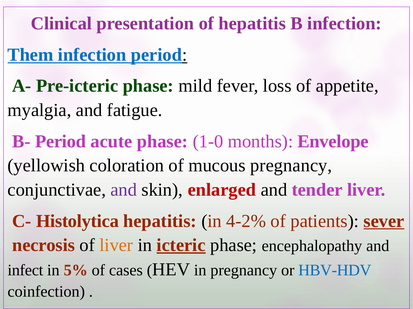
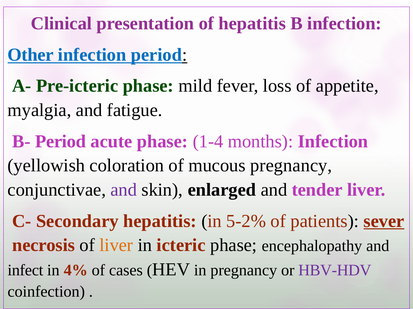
Them: Them -> Other (31, 55)
1-0: 1-0 -> 1-4 (208, 142)
months Envelope: Envelope -> Infection (333, 142)
enlarged colour: red -> black (222, 190)
Histolytica: Histolytica -> Secondary (77, 222)
4-2%: 4-2% -> 5-2% (246, 222)
icteric underline: present -> none (181, 246)
5%: 5% -> 4% (76, 271)
HBV-HDV colour: blue -> purple (335, 271)
